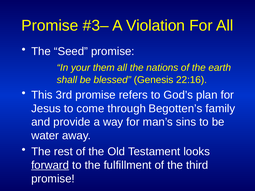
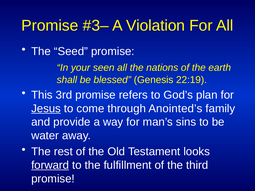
them: them -> seen (104, 68)
22:16: 22:16 -> 22:19 (191, 80)
Jesus underline: none -> present (46, 109)
Begotten’s: Begotten’s -> Anointed’s (175, 109)
